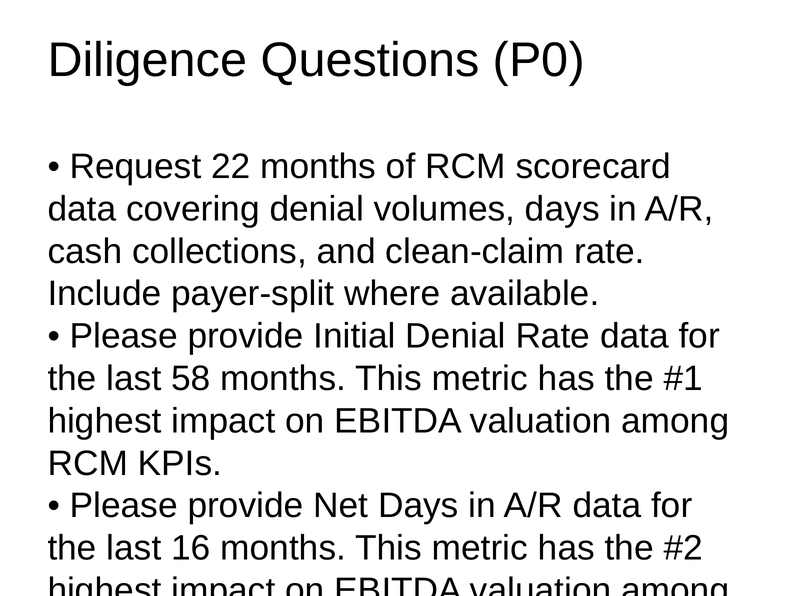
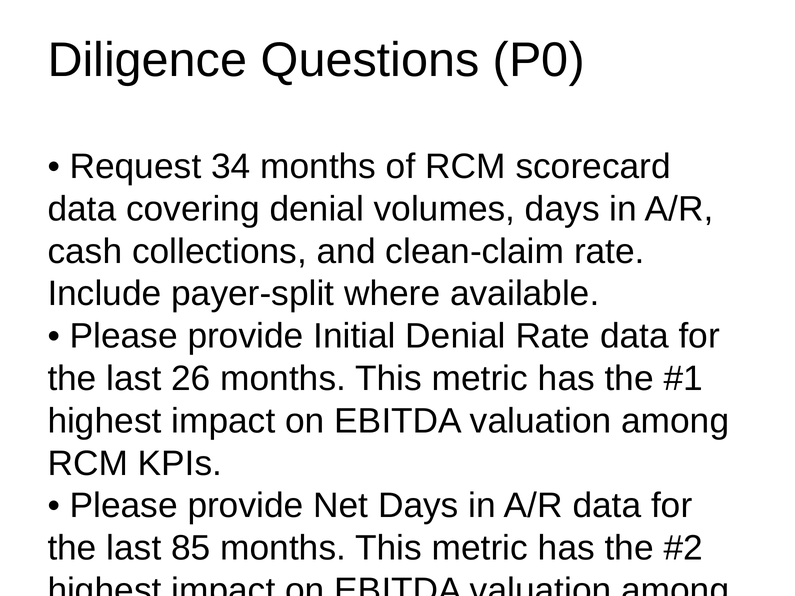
22: 22 -> 34 (231, 167)
58: 58 -> 26 (191, 379)
16: 16 -> 85 (191, 548)
